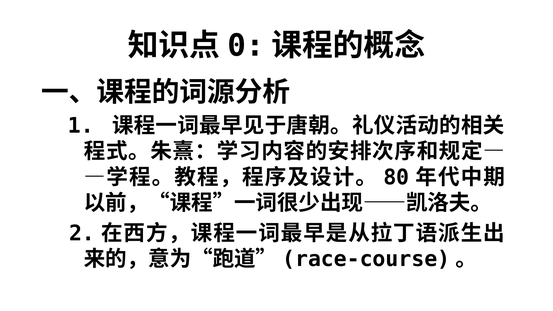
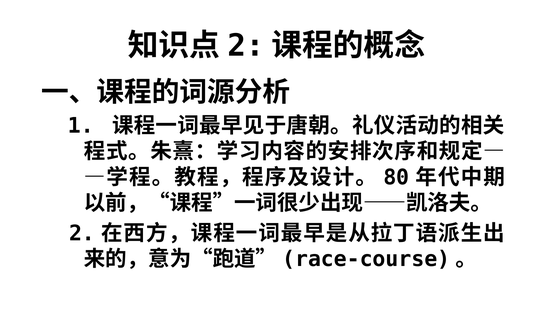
0: 0 -> 2 (246, 46)
